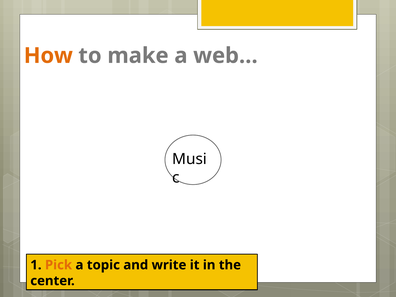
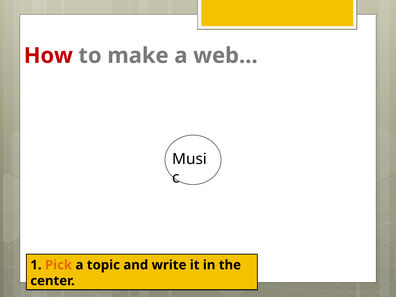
How colour: orange -> red (48, 56)
